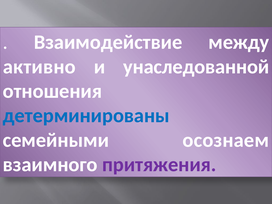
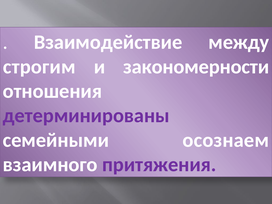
активно: активно -> строгим (39, 67)
унаследованной: унаследованной -> закономерности (196, 67)
детерминированы colour: blue -> purple (86, 116)
